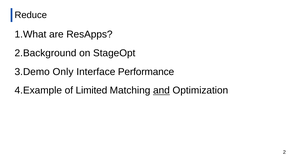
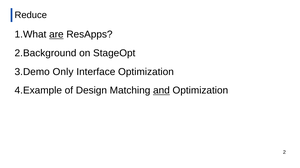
are underline: none -> present (56, 35)
Interface Performance: Performance -> Optimization (146, 72)
Limited: Limited -> Design (91, 91)
